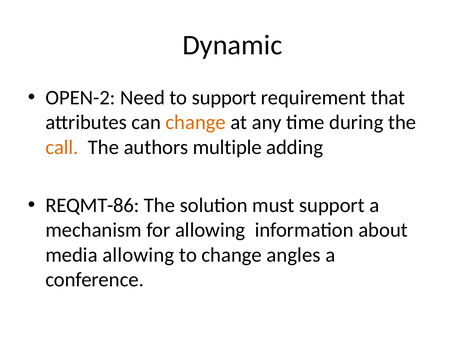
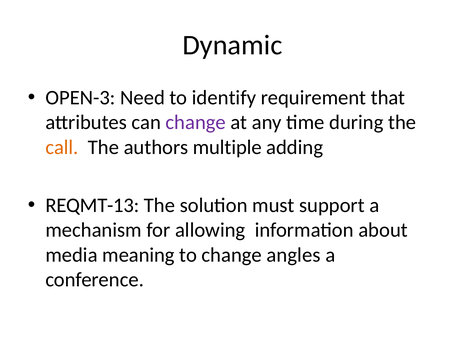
OPEN-2: OPEN-2 -> OPEN-3 (80, 98)
to support: support -> identify (224, 98)
change colour: orange -> purple (196, 122)
REQMT-86: REQMT-86 -> REQMT-13 (92, 205)
media allowing: allowing -> meaning (138, 255)
